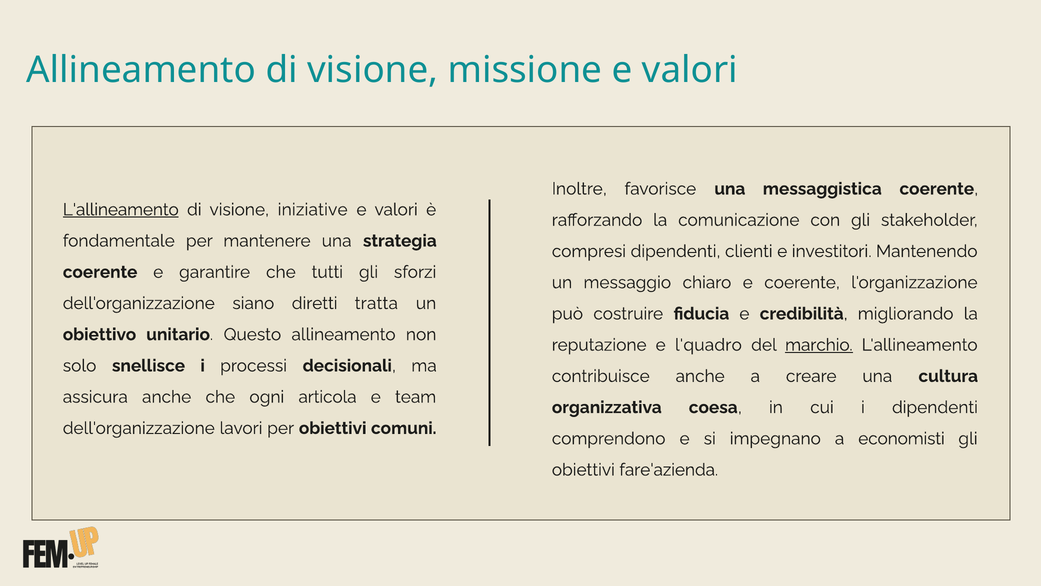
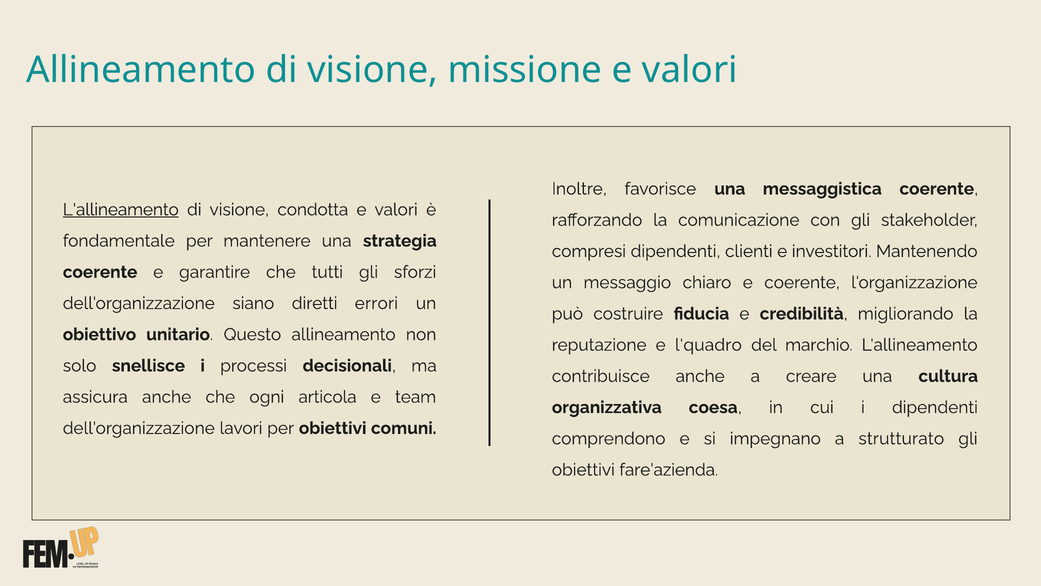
iniziative: iniziative -> condotta (313, 209)
tratta: tratta -> errori (376, 303)
marchio underline: present -> none (819, 345)
economisti: economisti -> strutturato (901, 438)
